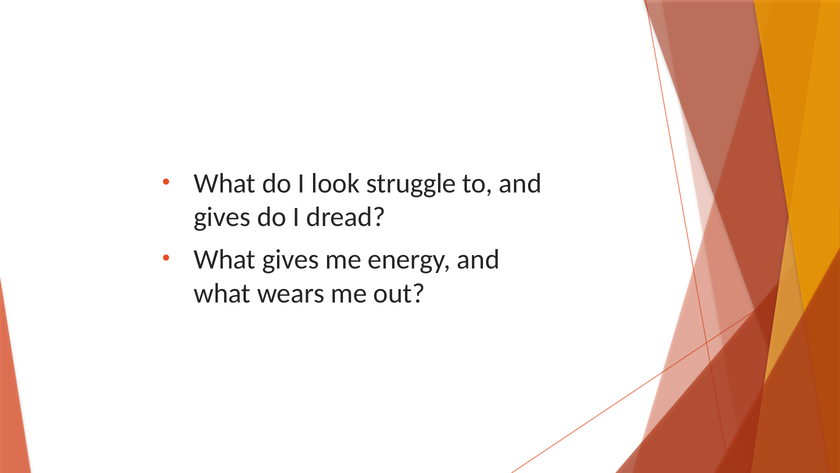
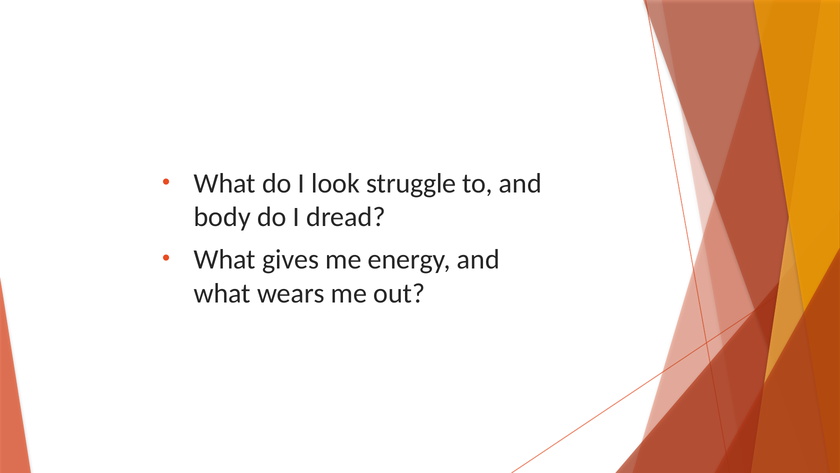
gives: gives -> body (222, 217)
